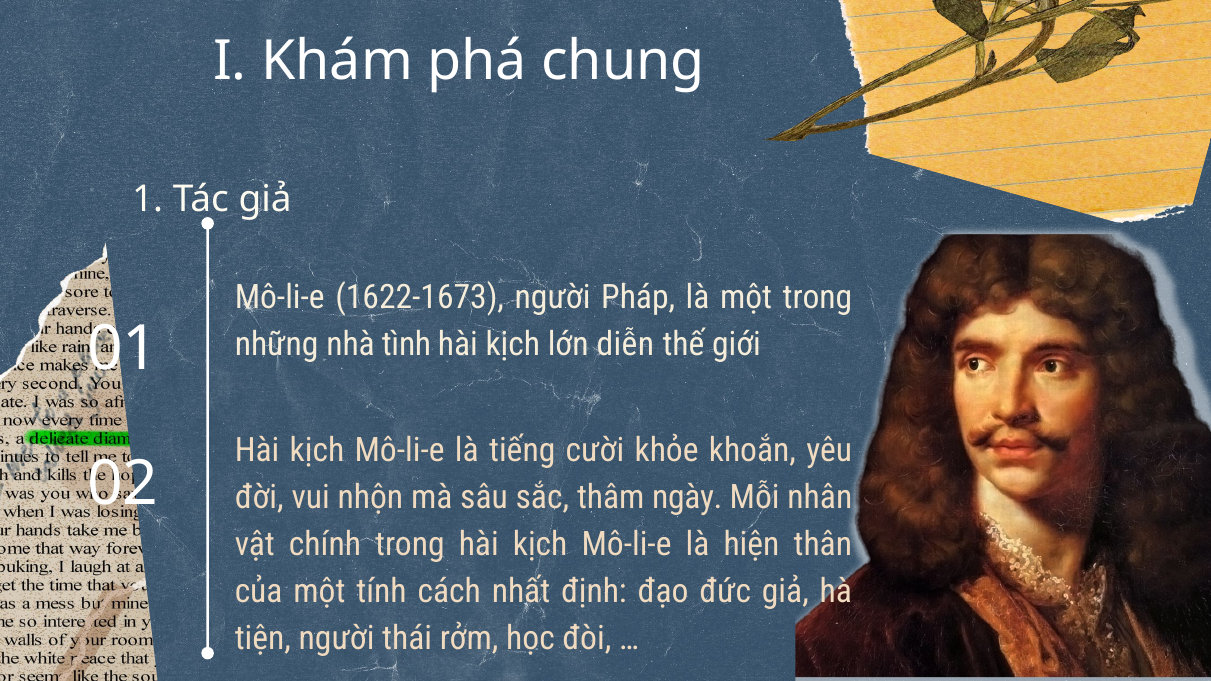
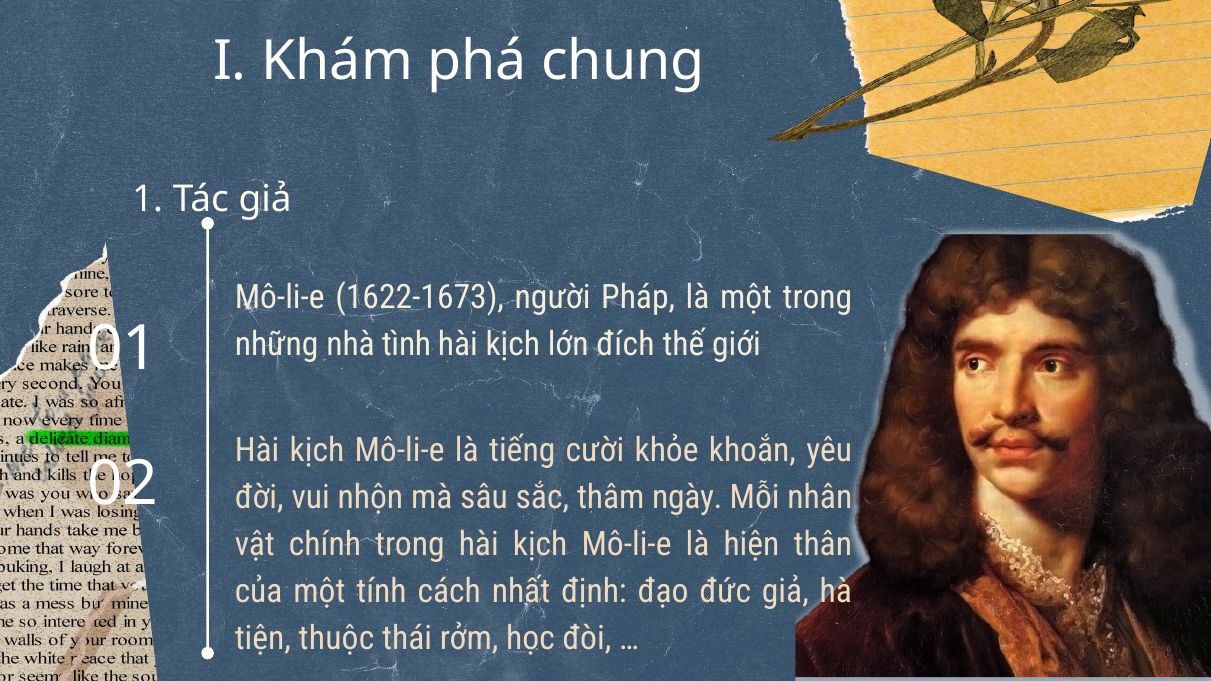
diễn: diễn -> đích (625, 344)
tiện người: người -> thuộc (337, 639)
